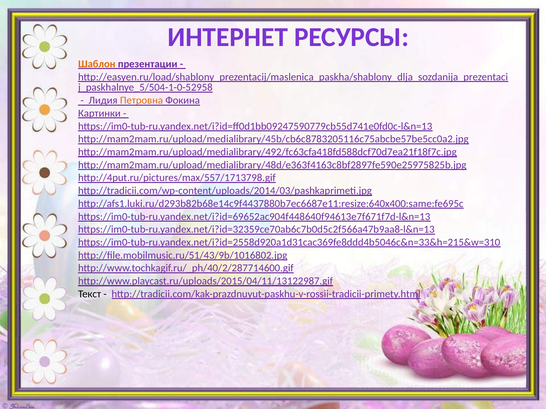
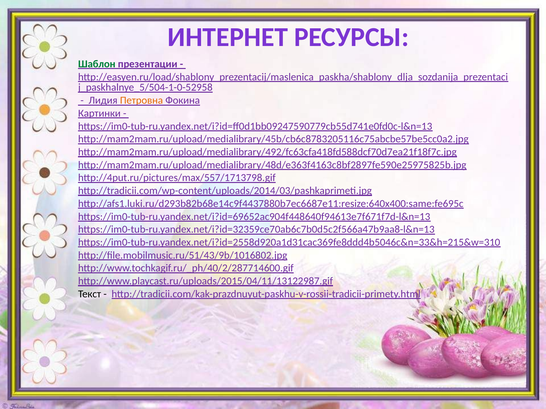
Шаблон colour: orange -> green (97, 64)
